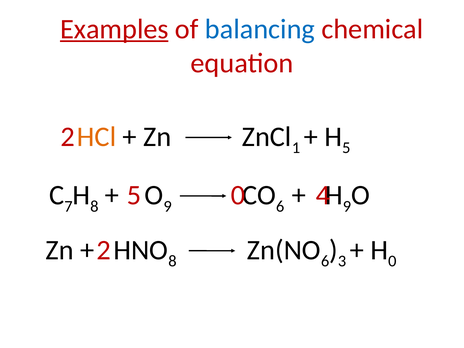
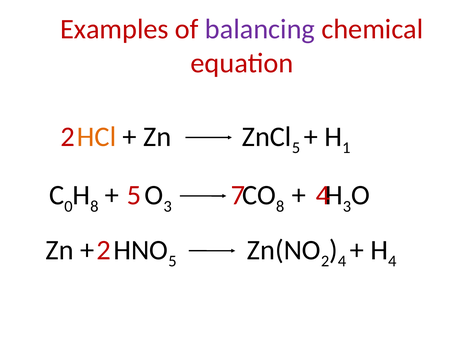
Examples underline: present -> none (114, 29)
balancing colour: blue -> purple (260, 29)
1: 1 -> 5 (296, 148)
5: 5 -> 1 (346, 148)
7: 7 -> 0 (68, 206)
9: 9 -> 3 (168, 206)
5 0: 0 -> 7 (238, 195)
6: 6 -> 8 (280, 206)
9: 9 -> 3 (347, 206)
8: 8 -> 5 (172, 261)
6: 6 -> 2 (325, 261)
3: 3 -> 4 (342, 261)
0: 0 -> 4 (392, 261)
